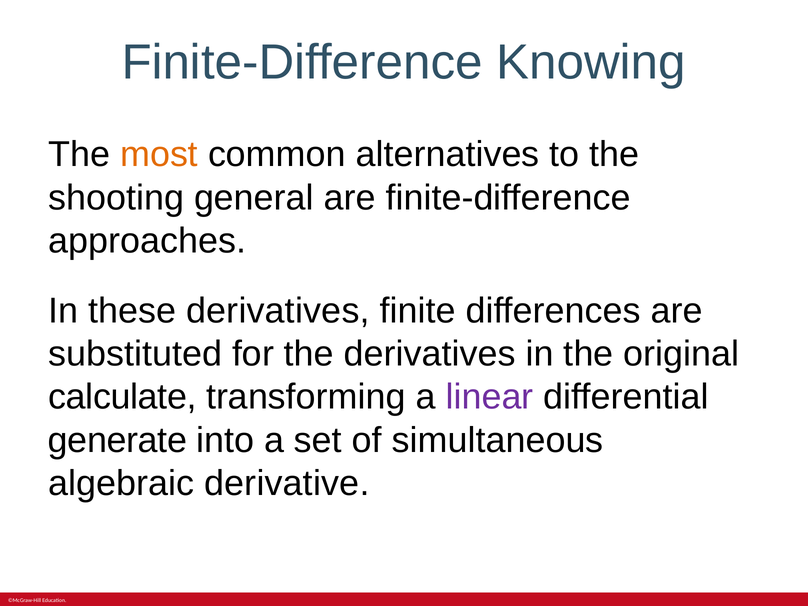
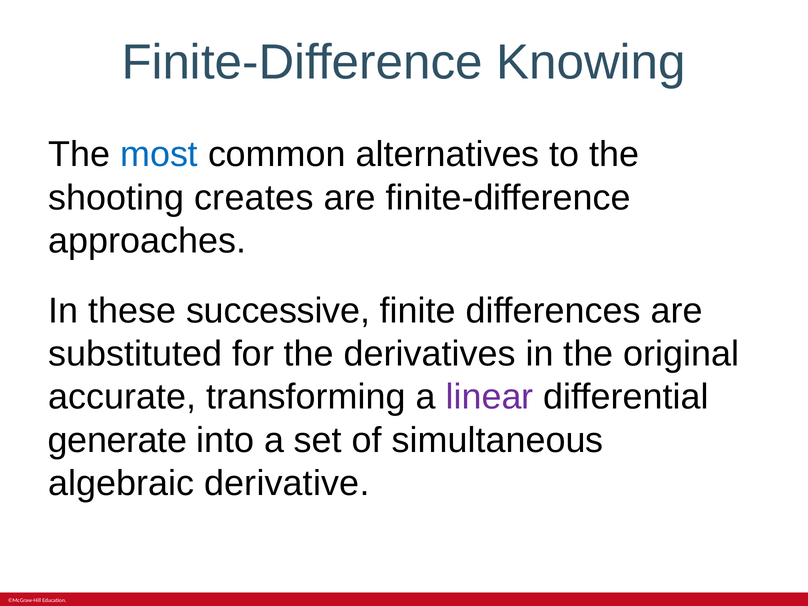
most colour: orange -> blue (159, 155)
general: general -> creates (254, 198)
these derivatives: derivatives -> successive (278, 311)
calculate: calculate -> accurate (122, 397)
